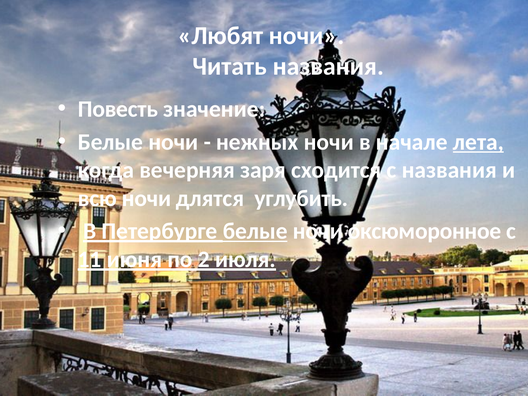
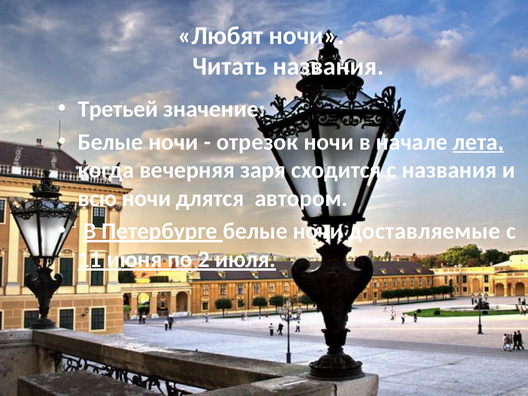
Повесть: Повесть -> Третьей (118, 109)
нежных: нежных -> отрезок (257, 142)
углубить: углубить -> автором (301, 198)
белые underline: present -> none (255, 231)
оксюморонное: оксюморонное -> доставляемые (424, 231)
